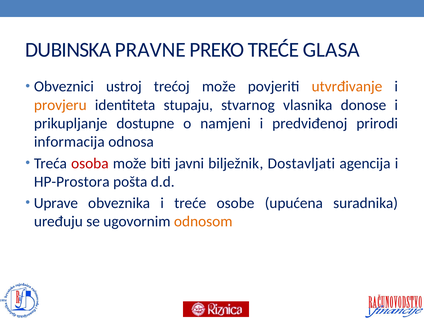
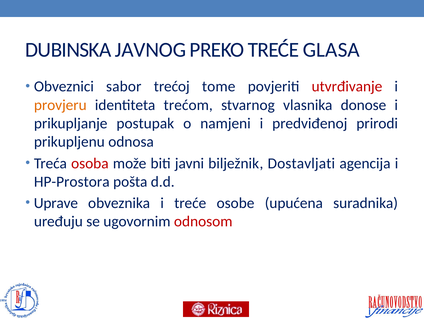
PRAVNE: PRAVNE -> JAVNOG (151, 50)
ustroj: ustroj -> sabor (124, 87)
trećoj može: može -> tome (219, 87)
utvrđivanje colour: orange -> red (347, 87)
stupaju: stupaju -> trećom (188, 105)
dostupne: dostupne -> postupak (145, 123)
informacija: informacija -> prikupljenu (69, 142)
odnosom colour: orange -> red (203, 222)
